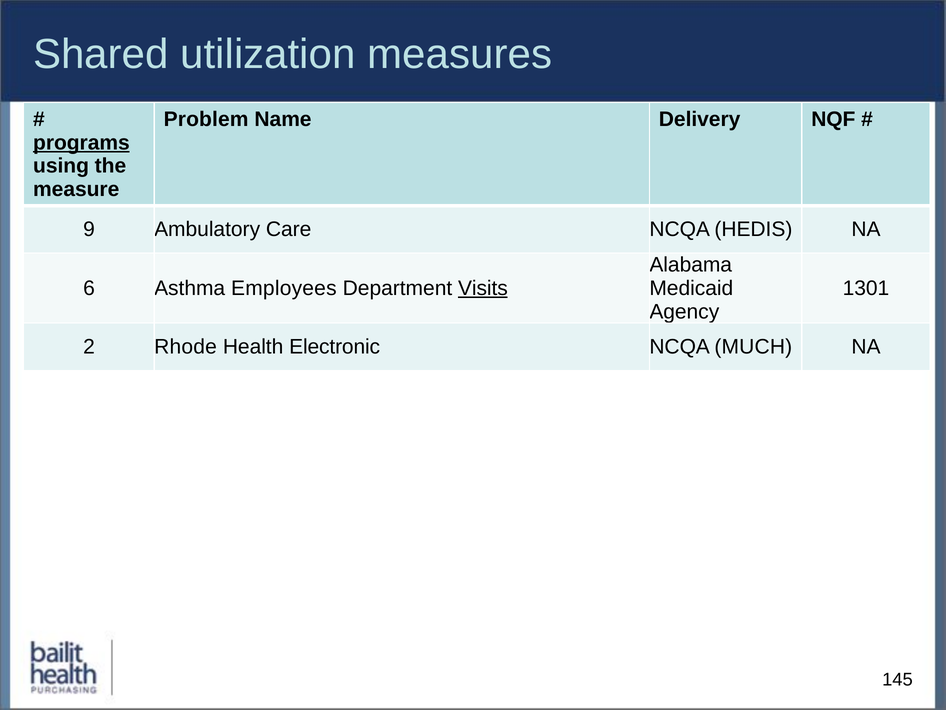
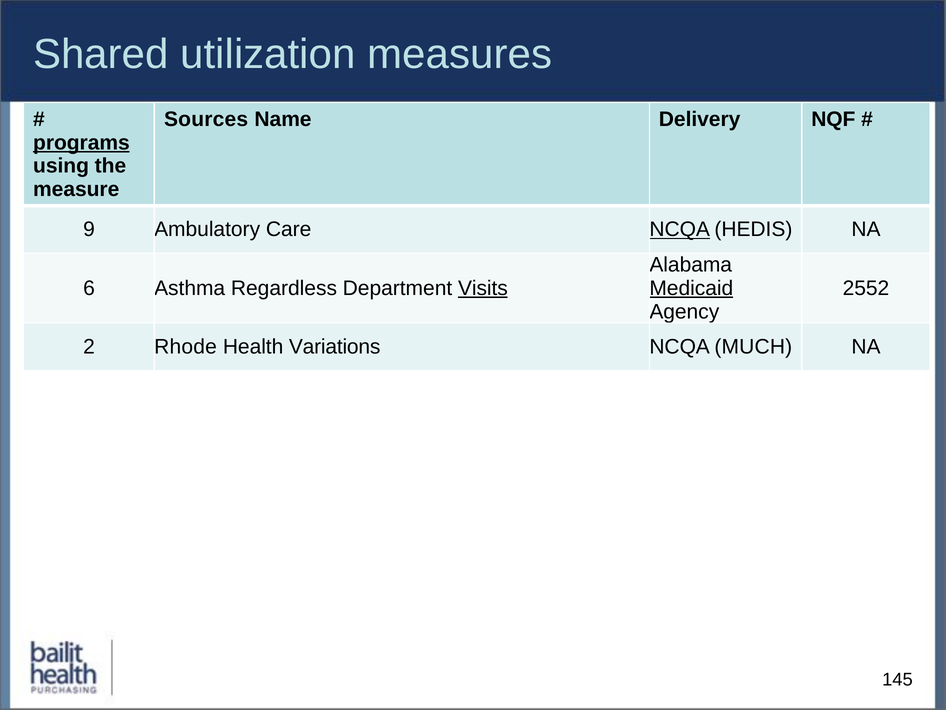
Problem: Problem -> Sources (206, 119)
NCQA underline: none -> present (680, 229)
Employees: Employees -> Regardless (284, 288)
Medicaid underline: none -> present (691, 288)
1301: 1301 -> 2552 (866, 288)
Electronic: Electronic -> Variations (335, 347)
